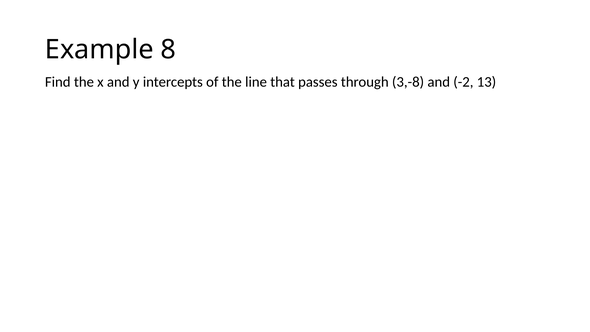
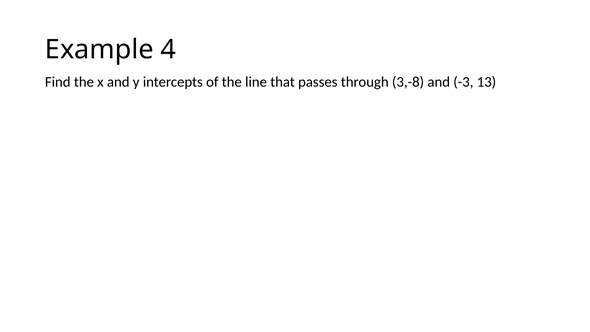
8: 8 -> 4 (168, 50)
-2: -2 -> -3 (463, 82)
